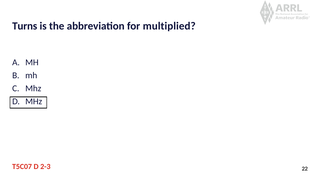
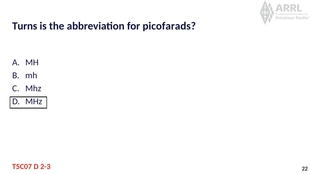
multiplied: multiplied -> picofarads (169, 26)
